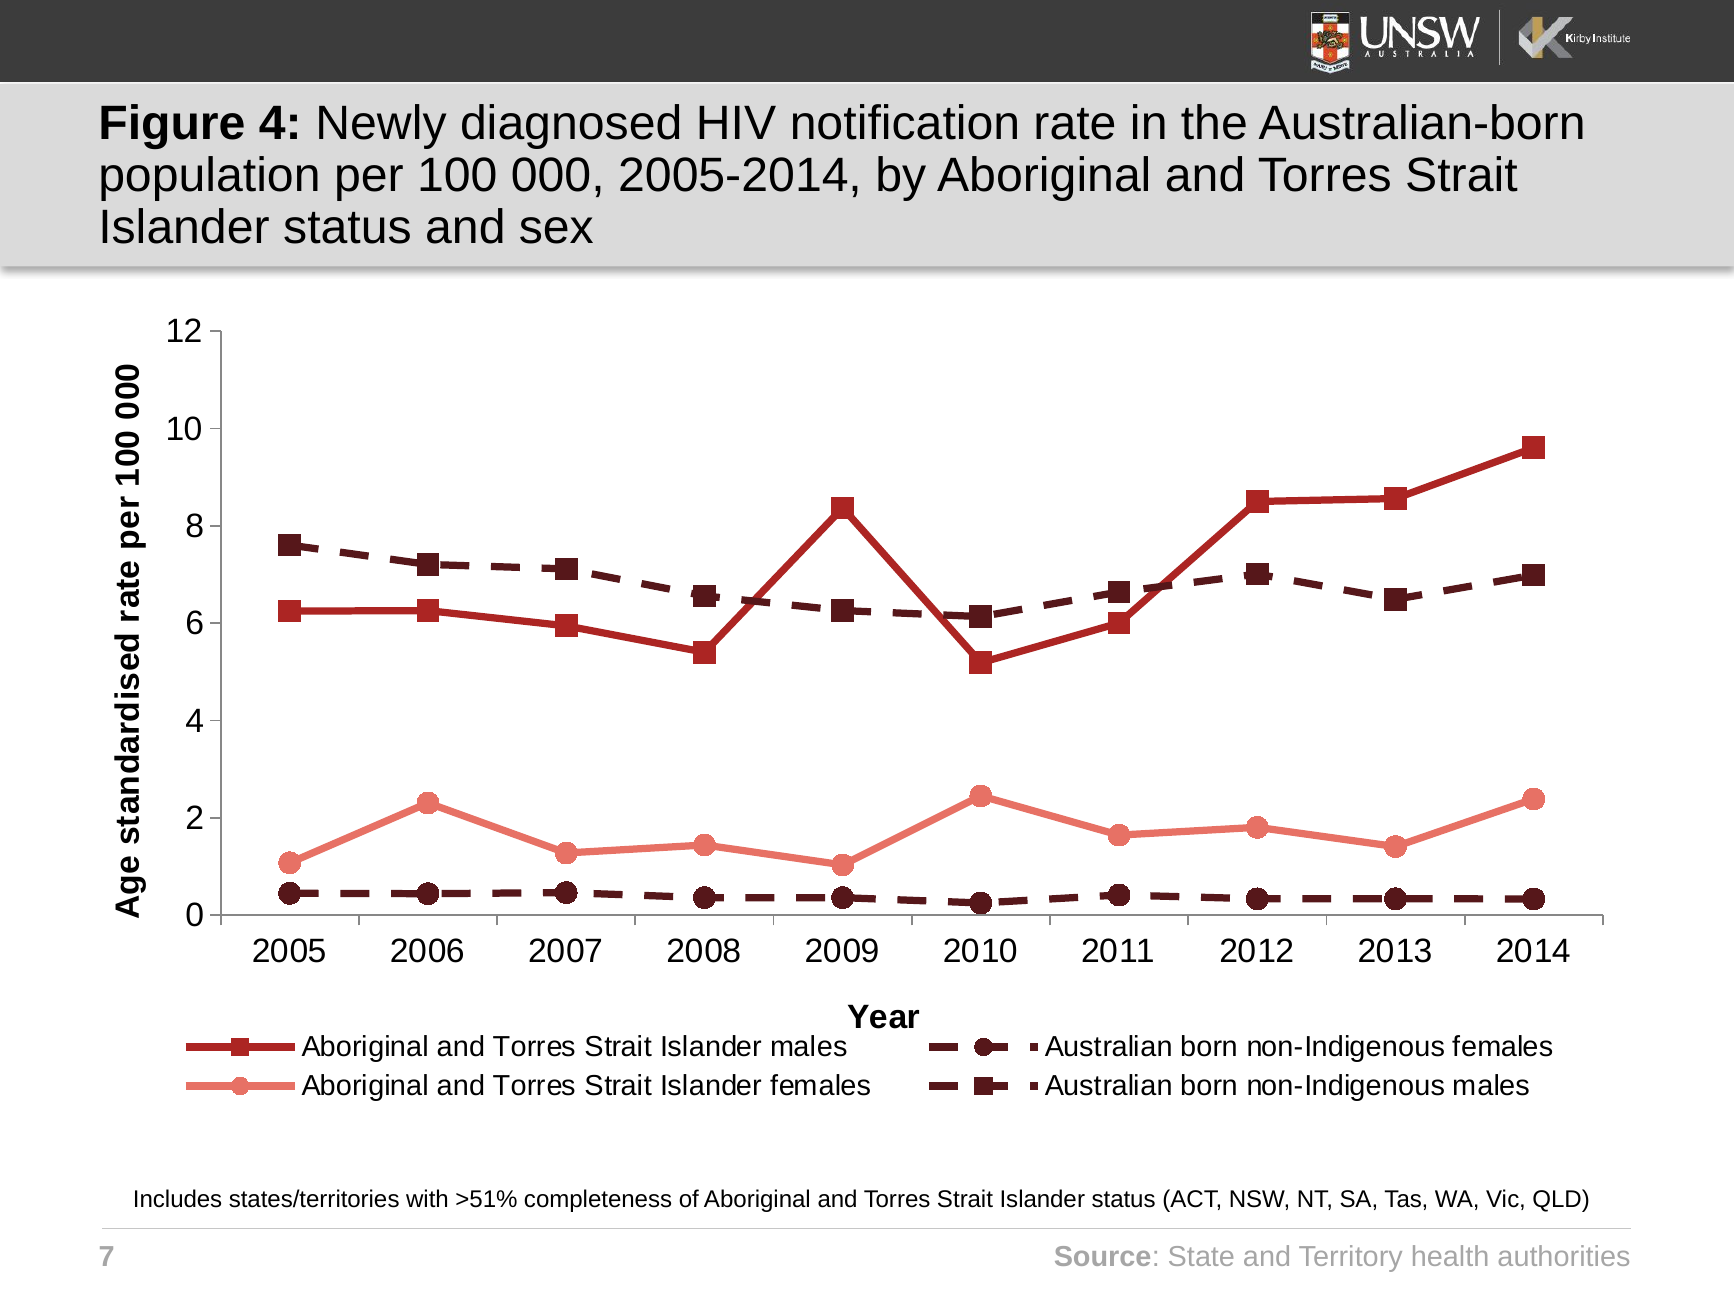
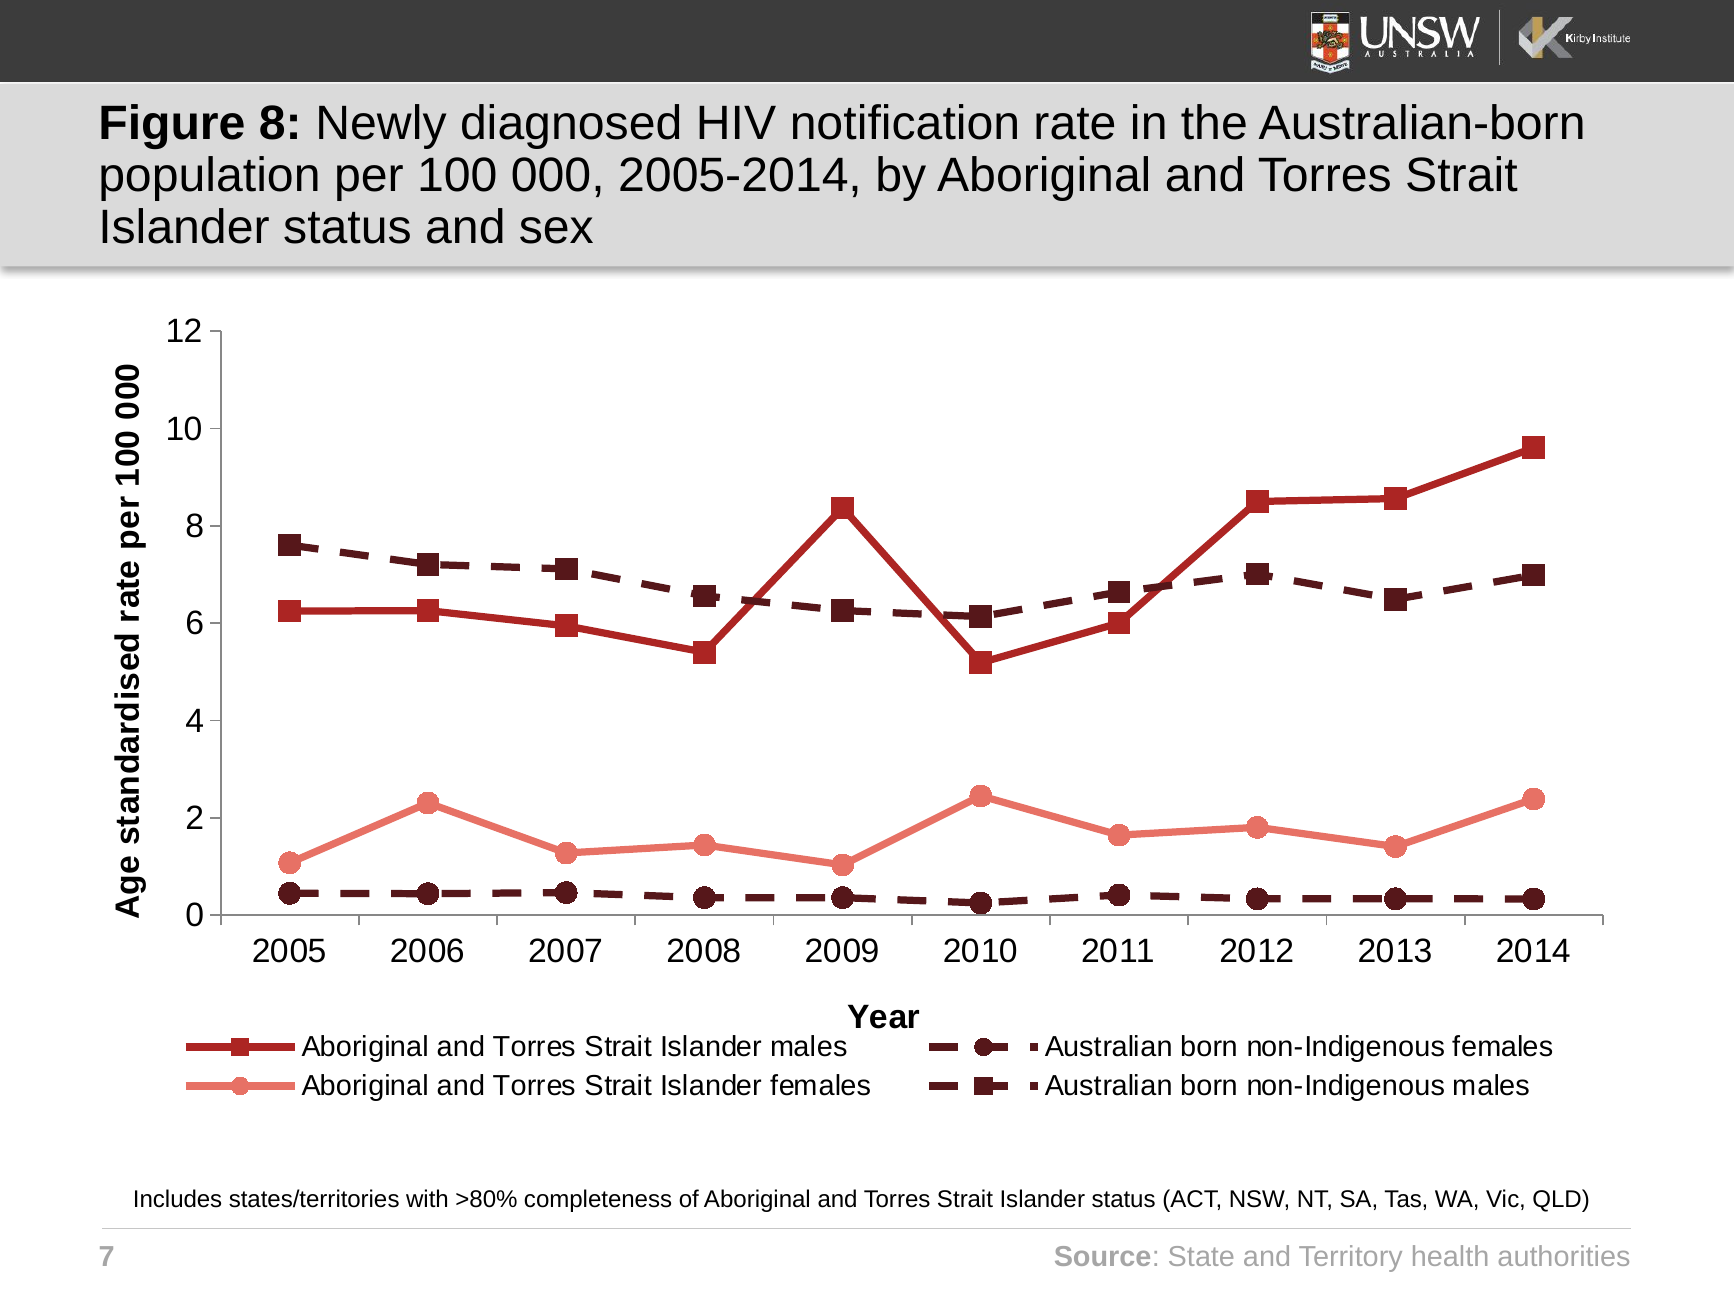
Figure 4: 4 -> 8 (280, 123)
>51%: >51% -> >80% (487, 1199)
